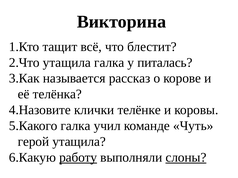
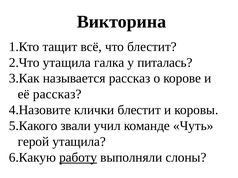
её телёнка: телёнка -> рассказ (57, 94)
клички телёнке: телёнке -> блестит (139, 110)
галка: галка -> звали (76, 126)
слоны underline: present -> none (186, 158)
